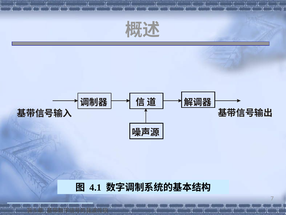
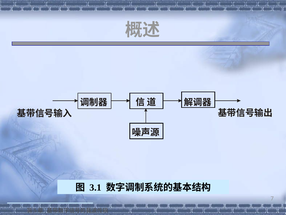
4.1: 4.1 -> 3.1 (95, 187)
